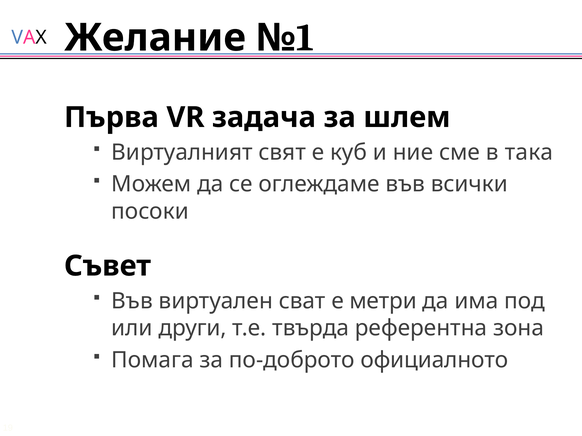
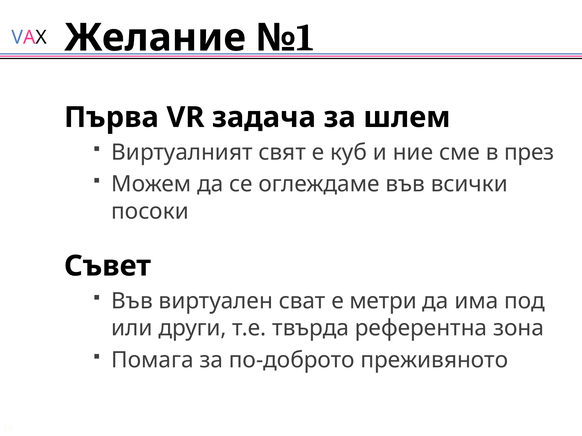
така: така -> през (529, 153)
официалното: официалното -> преживяното (434, 360)
